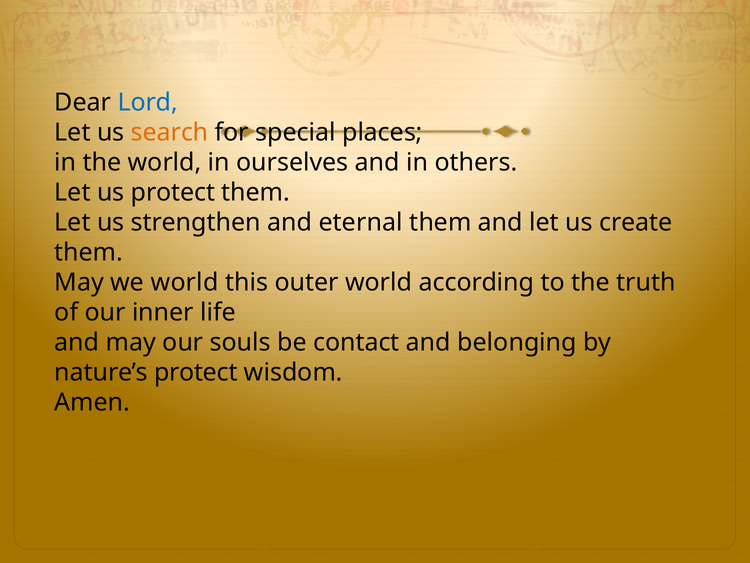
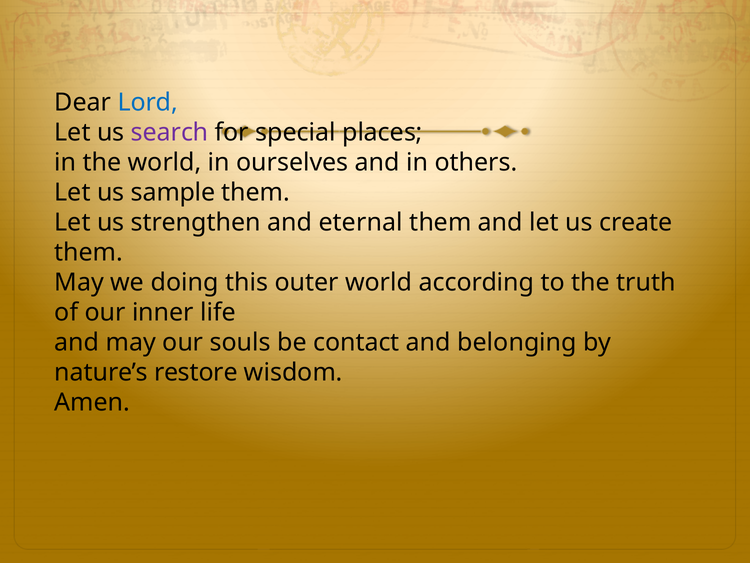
search colour: orange -> purple (170, 132)
us protect: protect -> sample (173, 192)
we world: world -> doing (185, 282)
nature’s protect: protect -> restore (196, 372)
